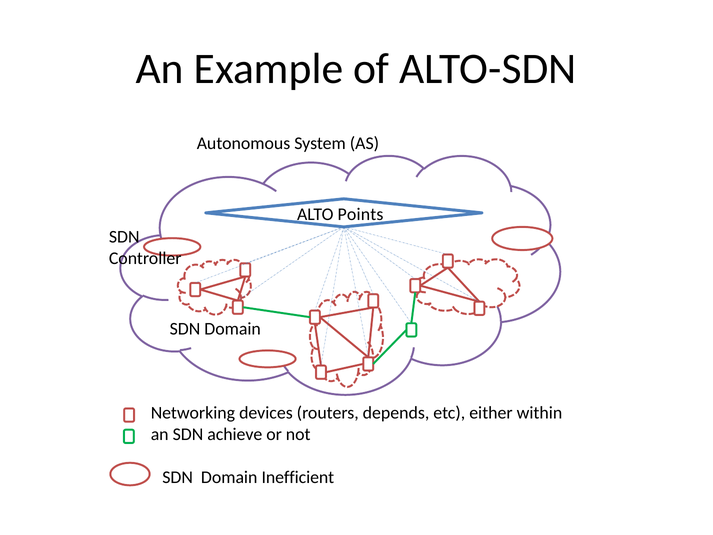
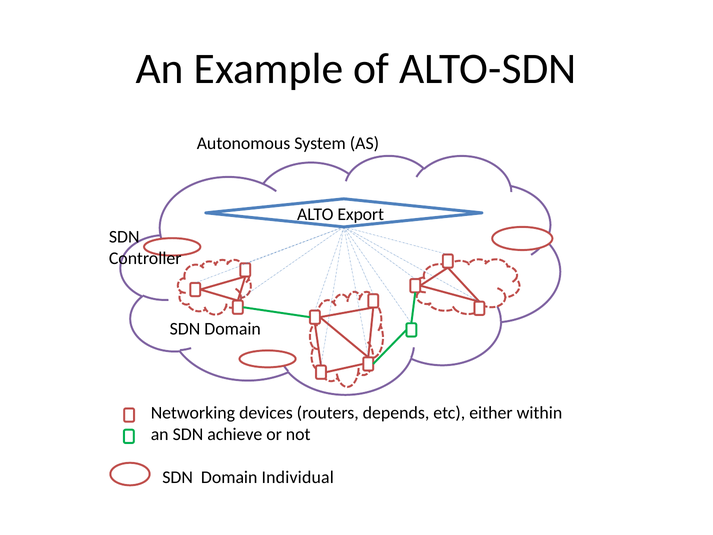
Points: Points -> Export (361, 214)
Inefficient: Inefficient -> Individual (298, 477)
